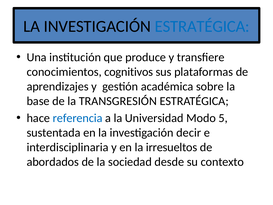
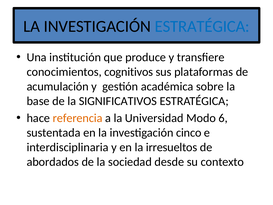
aprendizajes: aprendizajes -> acumulación (58, 86)
TRANSGRESIÓN: TRANSGRESIÓN -> SIGNIFICATIVOS (118, 101)
referencia colour: blue -> orange (78, 118)
5: 5 -> 6 (223, 118)
decir: decir -> cinco (189, 133)
